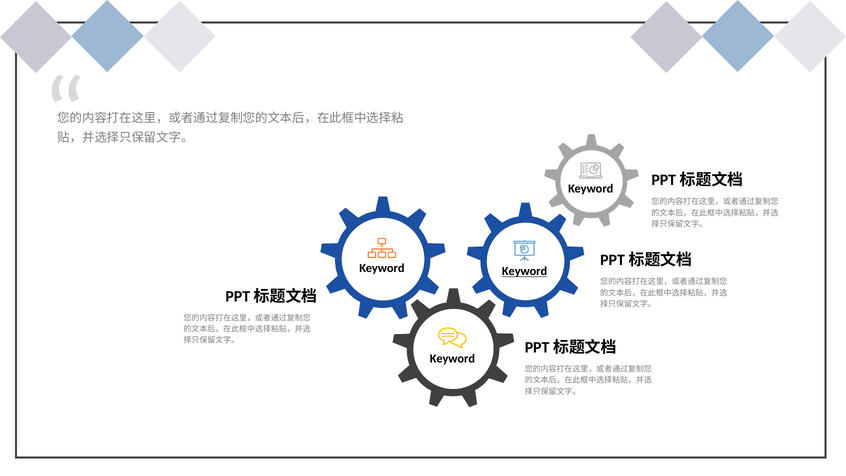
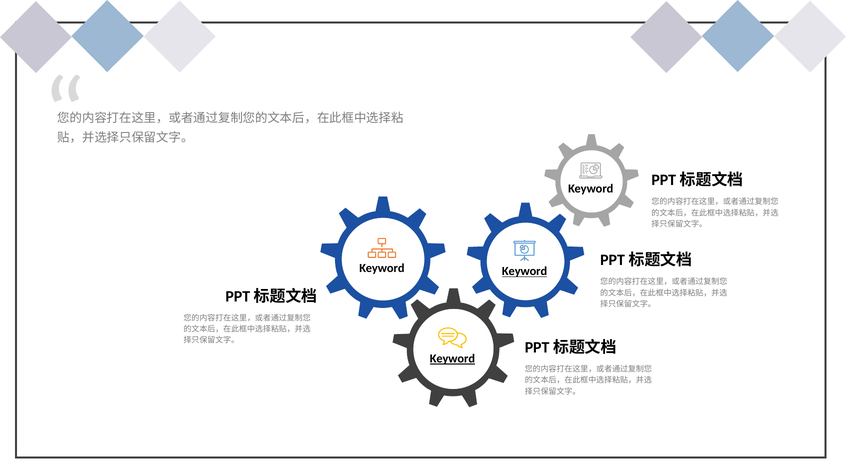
Keyword underline: none -> present (452, 358)
